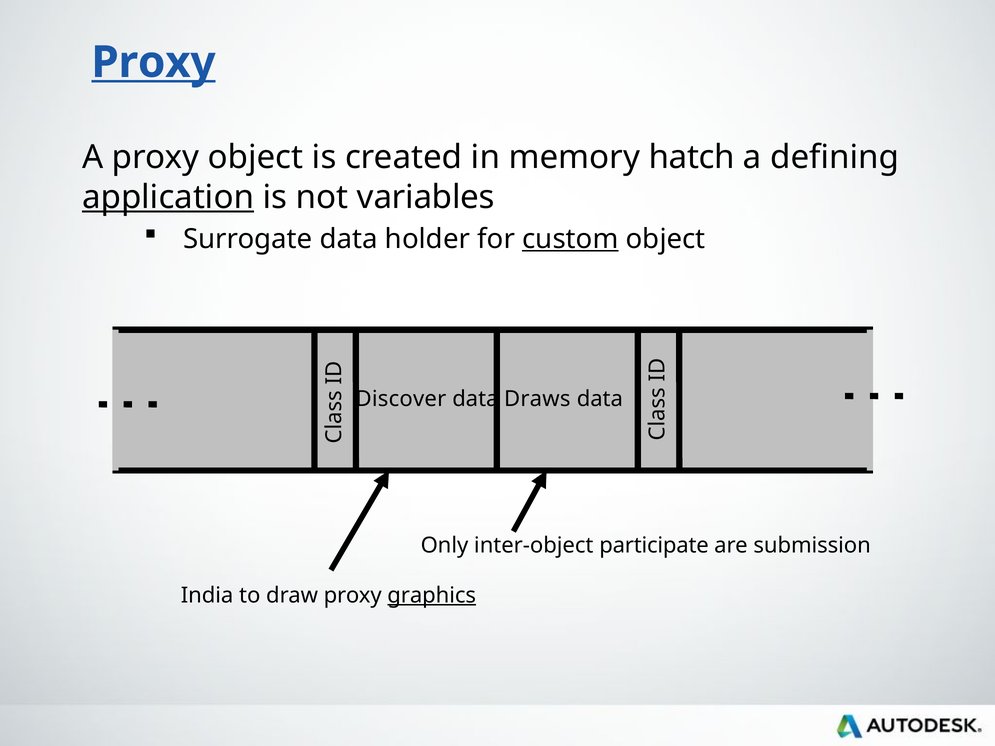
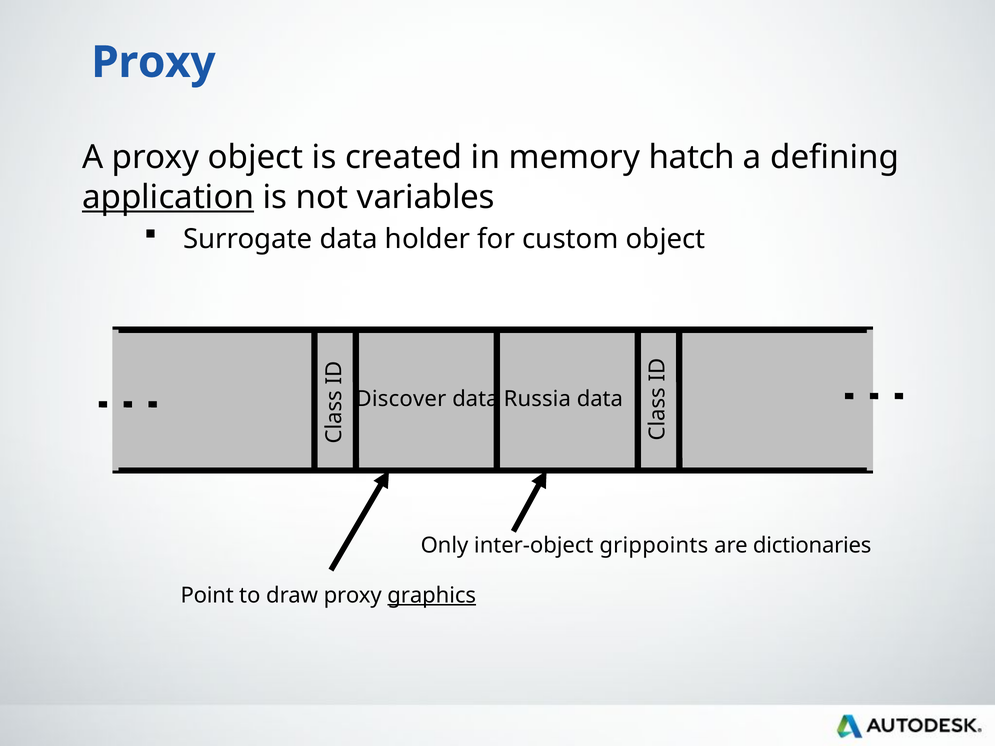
Proxy underline: present -> none (153, 62)
custom underline: present -> none (570, 239)
Draws: Draws -> Russia (537, 399)
participate: participate -> grippoints (654, 546)
submission: submission -> dictionaries (812, 546)
India: India -> Point (207, 596)
